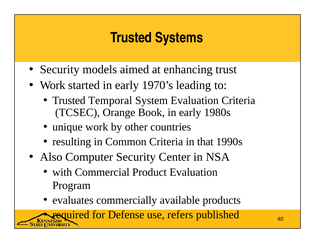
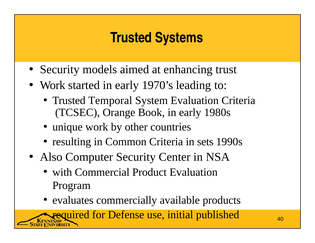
that: that -> sets (205, 142)
refers: refers -> initial (180, 215)
